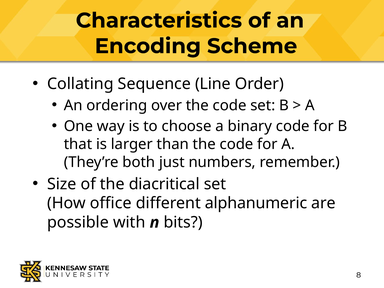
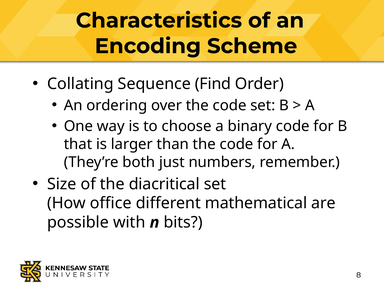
Line: Line -> Find (213, 84)
alphanumeric: alphanumeric -> mathematical (256, 203)
